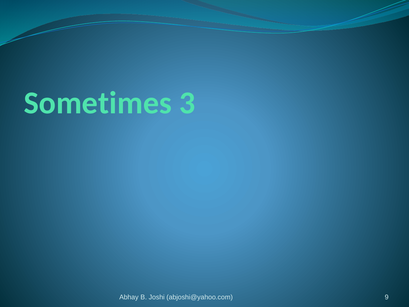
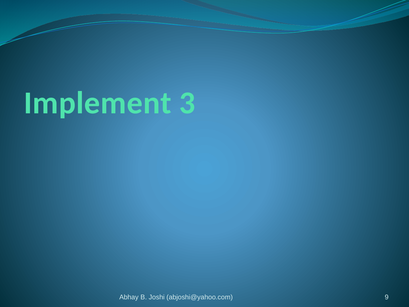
Sometimes: Sometimes -> Implement (98, 103)
